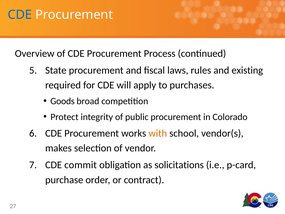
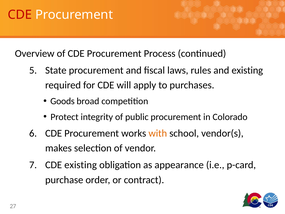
CDE colour: blue -> red (20, 15)
CDE commit: commit -> existing (81, 165)
solicitations: solicitations -> appearance (179, 165)
